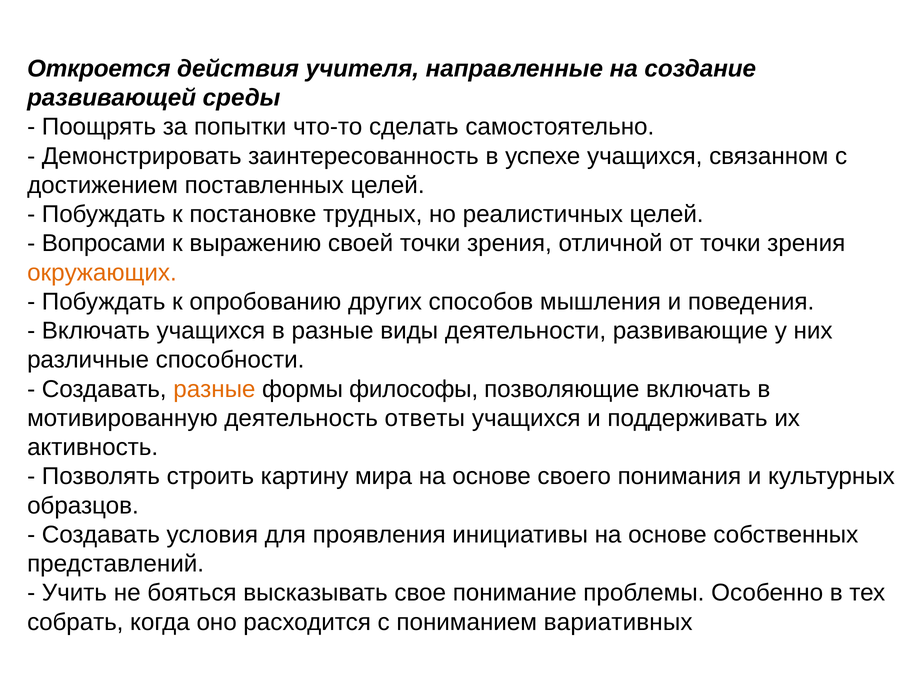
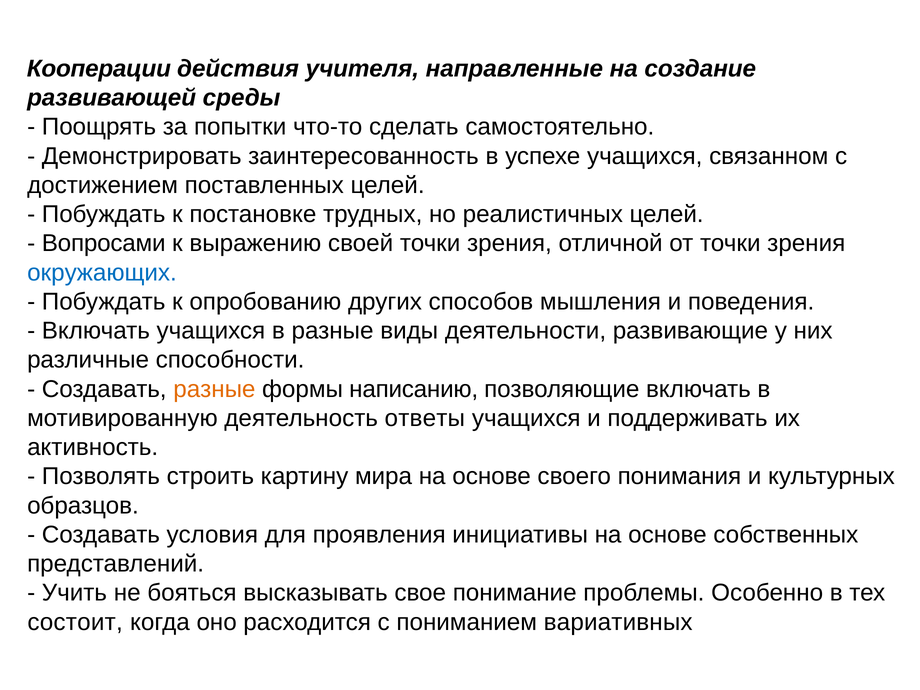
Откроется: Откроется -> Кооперации (99, 69)
окружающих colour: orange -> blue (102, 273)
философы: философы -> написанию (414, 389)
собрать: собрать -> состоит (75, 622)
